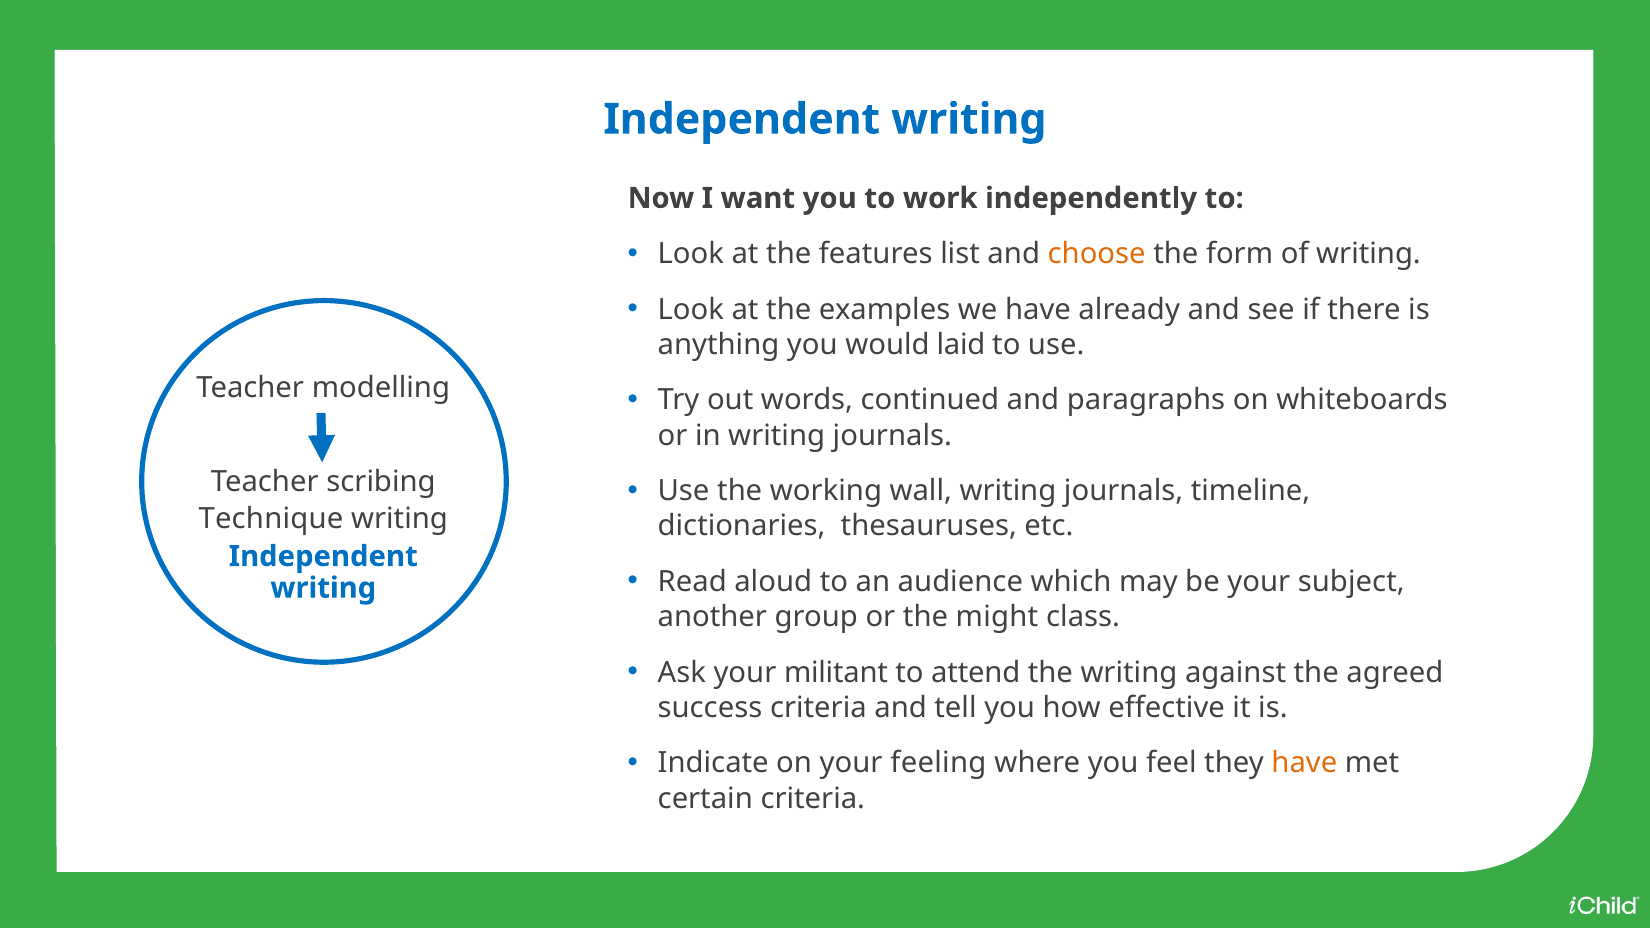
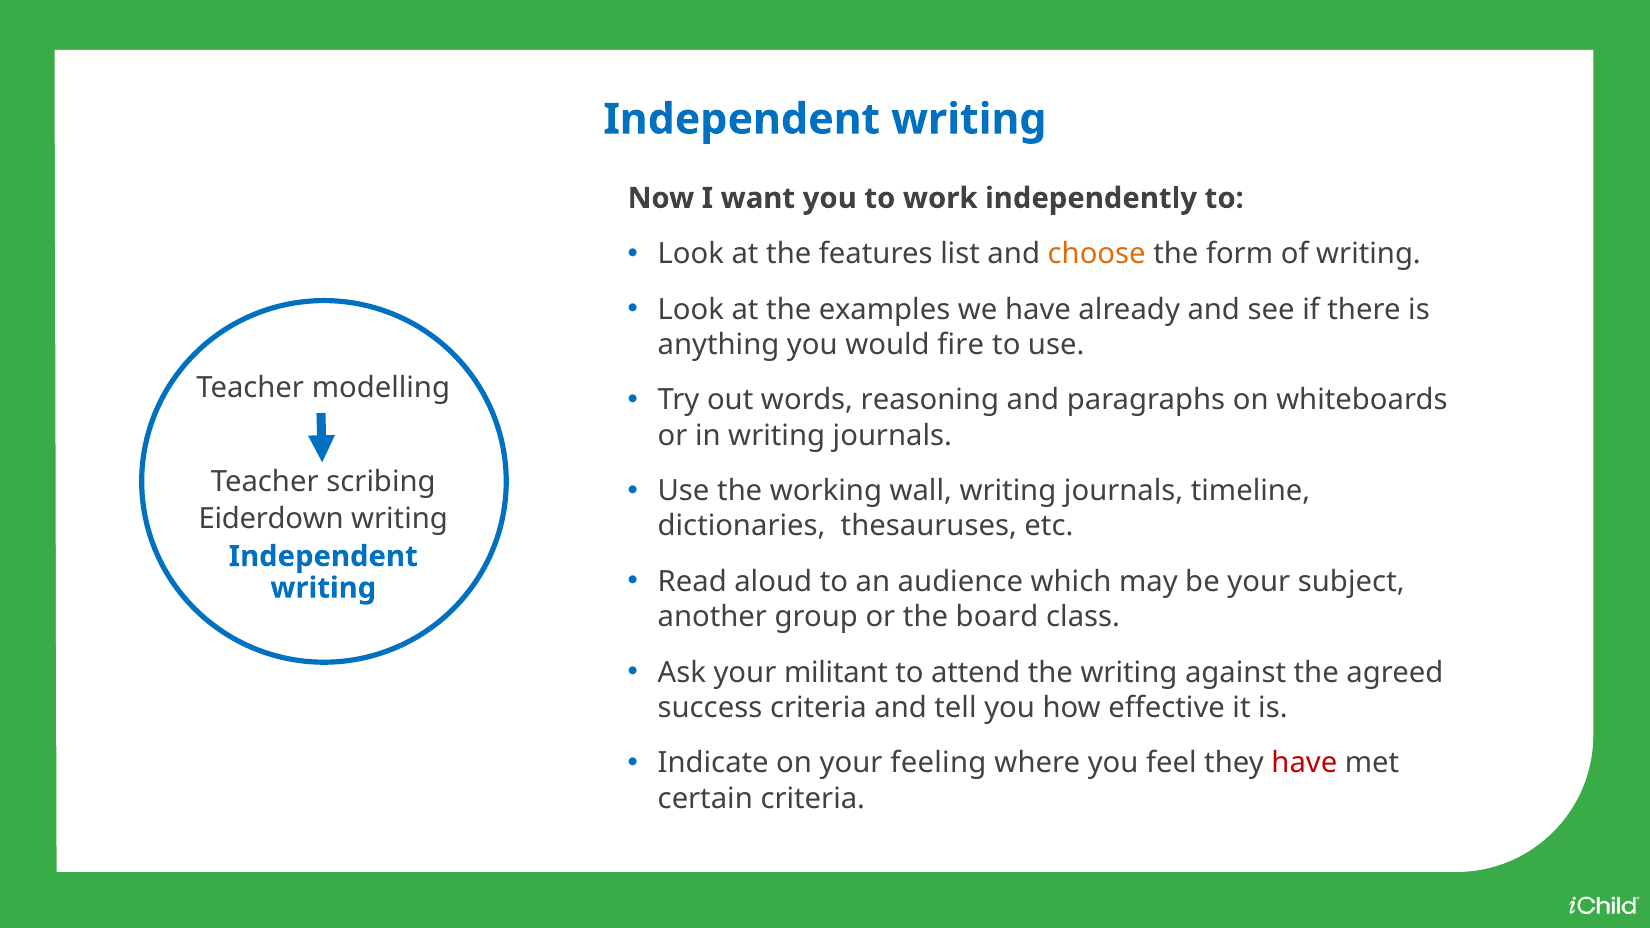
laid: laid -> fire (961, 345)
continued: continued -> reasoning (930, 400)
Technique: Technique -> Eiderdown (271, 519)
might: might -> board (997, 617)
have colour: orange -> red (1304, 763)
